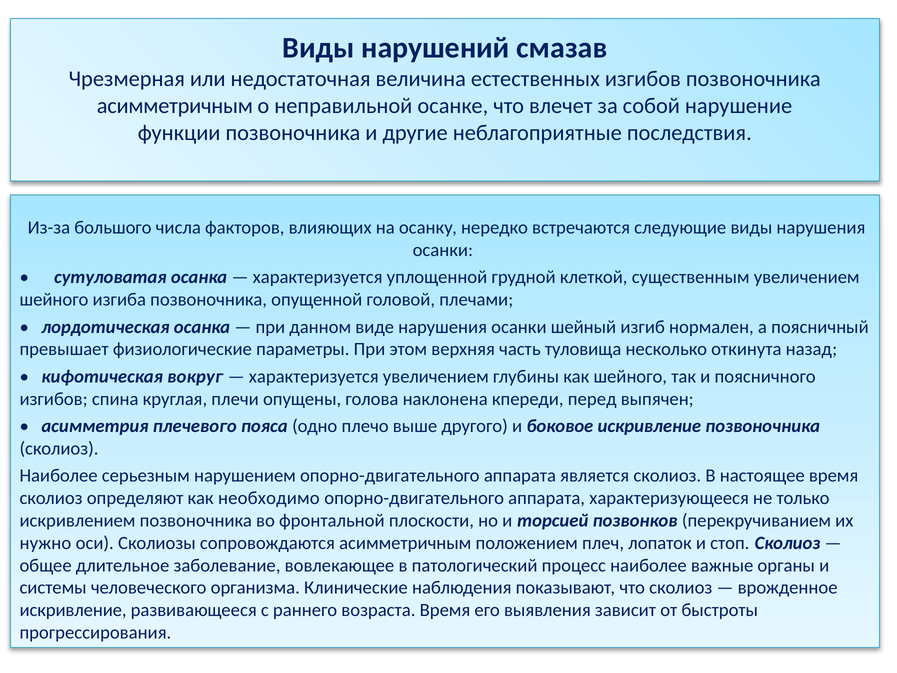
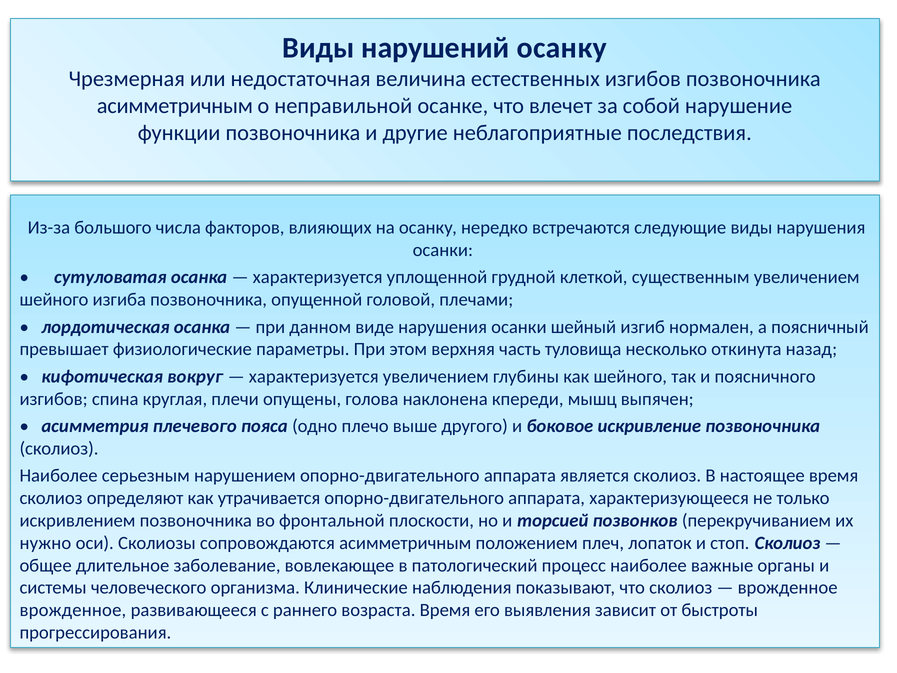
нарушений смазав: смазав -> осанку (562, 48)
перед: перед -> мышц (592, 399)
необходимо: необходимо -> утрачивается (269, 498)
искривление: искривление -> врожденное (73, 610)
